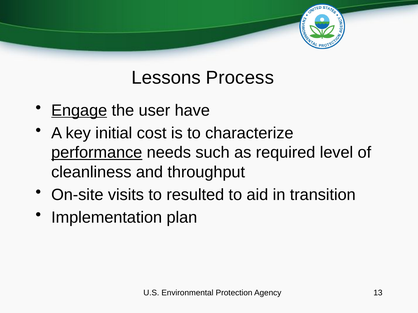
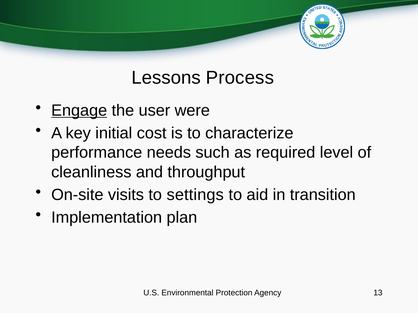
have: have -> were (192, 111)
performance underline: present -> none (97, 153)
resulted: resulted -> settings (195, 195)
